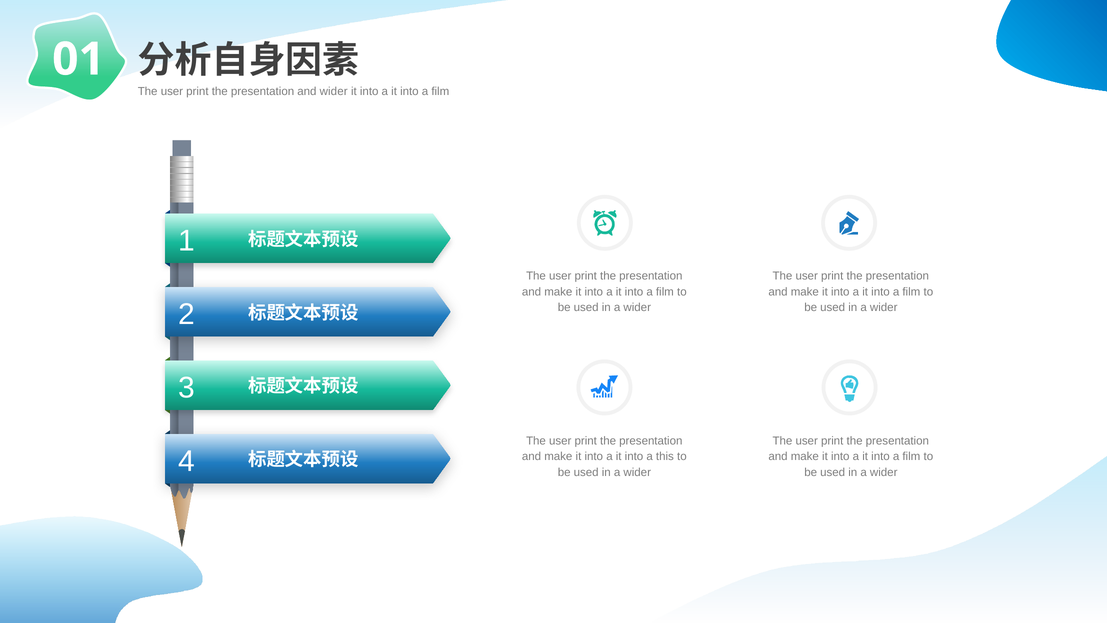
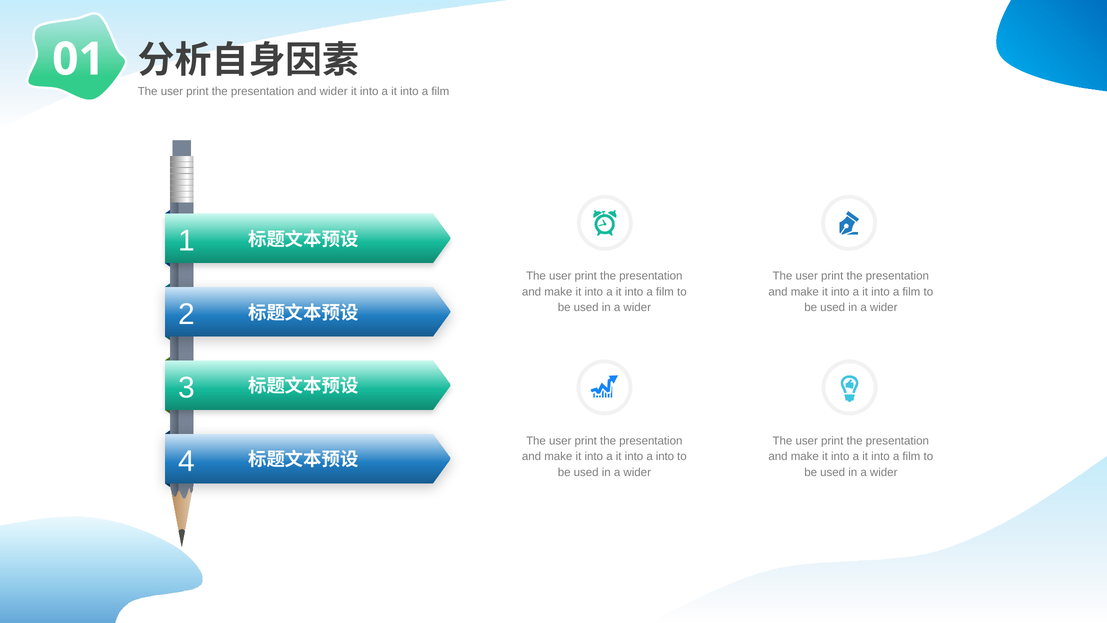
a this: this -> into (665, 456)
